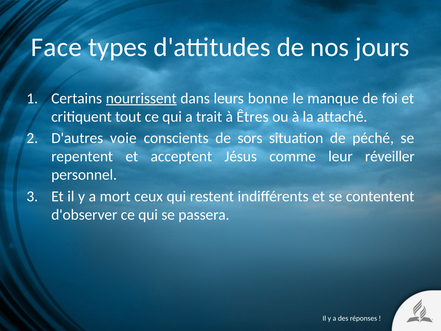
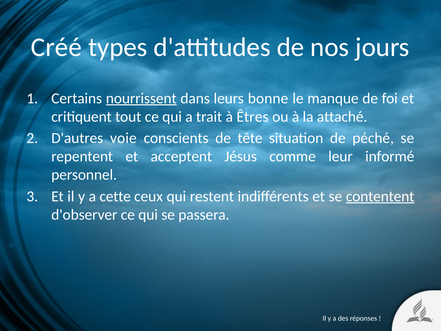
Face: Face -> Créé (56, 47)
sors: sors -> tête (250, 138)
réveiller: réveiller -> informé (390, 156)
mort: mort -> cette (115, 196)
contentent underline: none -> present (380, 196)
